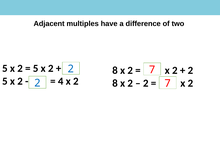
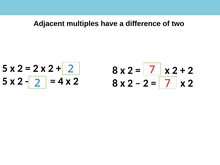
5: 5 -> 2 (36, 68)
